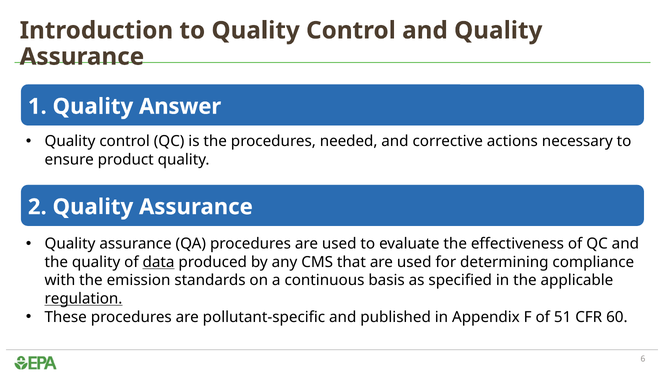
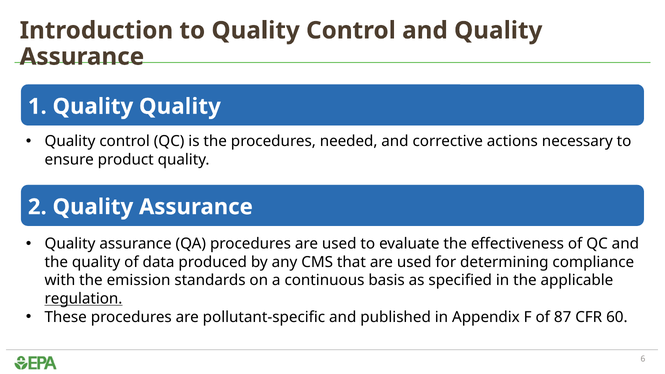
Quality Answer: Answer -> Quality (180, 106)
data underline: present -> none (159, 262)
51: 51 -> 87 (563, 317)
